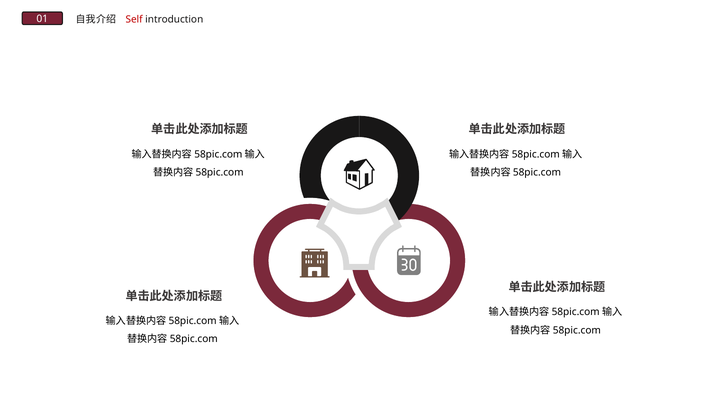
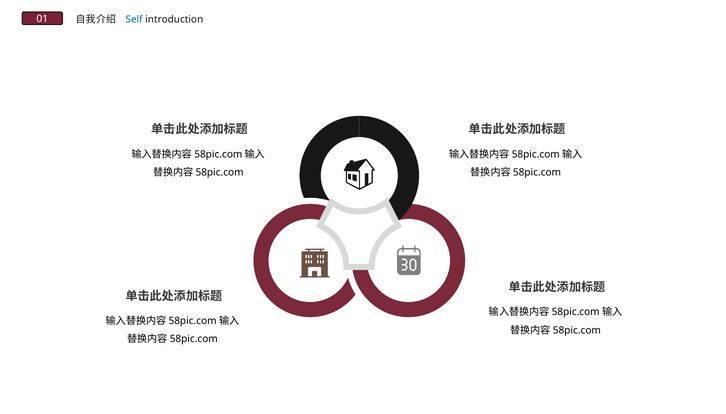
Self colour: red -> blue (134, 19)
